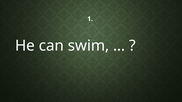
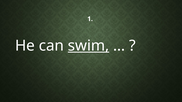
swim underline: none -> present (88, 46)
